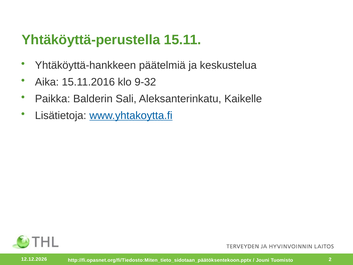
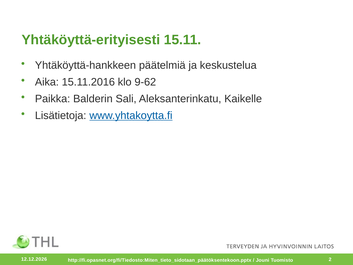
Yhtäköyttä-perustella: Yhtäköyttä-perustella -> Yhtäköyttä-erityisesti (91, 40)
9-32: 9-32 -> 9-62 (145, 82)
